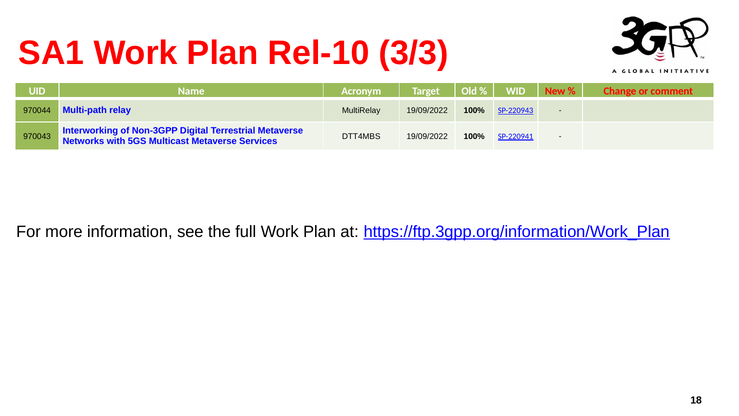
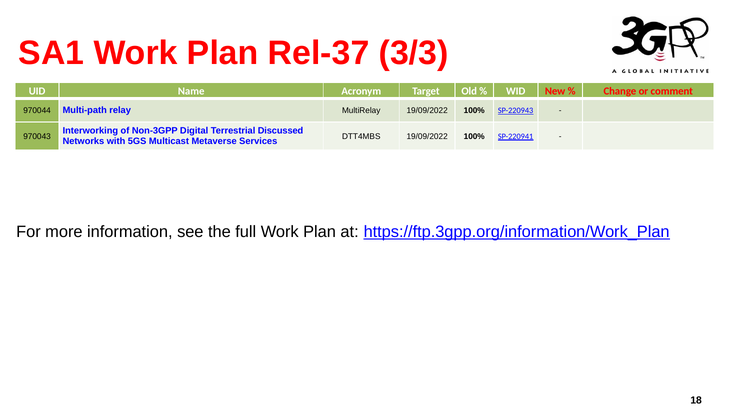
Rel-10: Rel-10 -> Rel-37 (319, 53)
Terrestrial Metaverse: Metaverse -> Discussed (281, 131)
